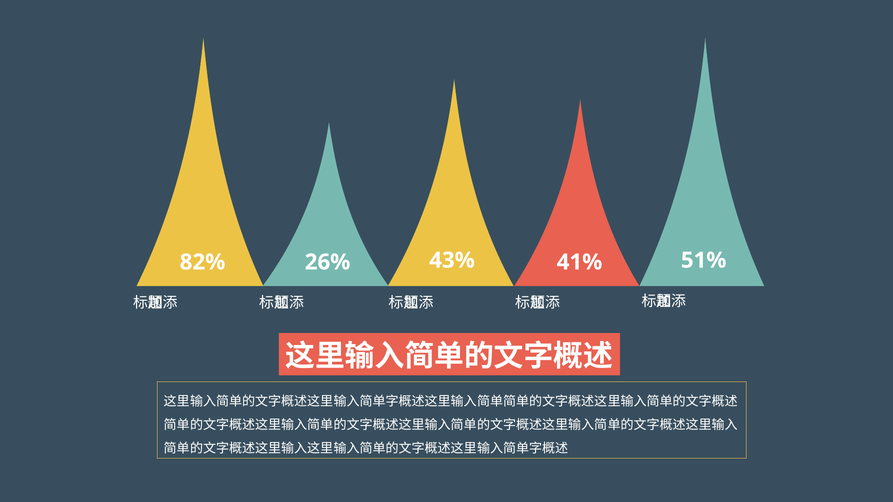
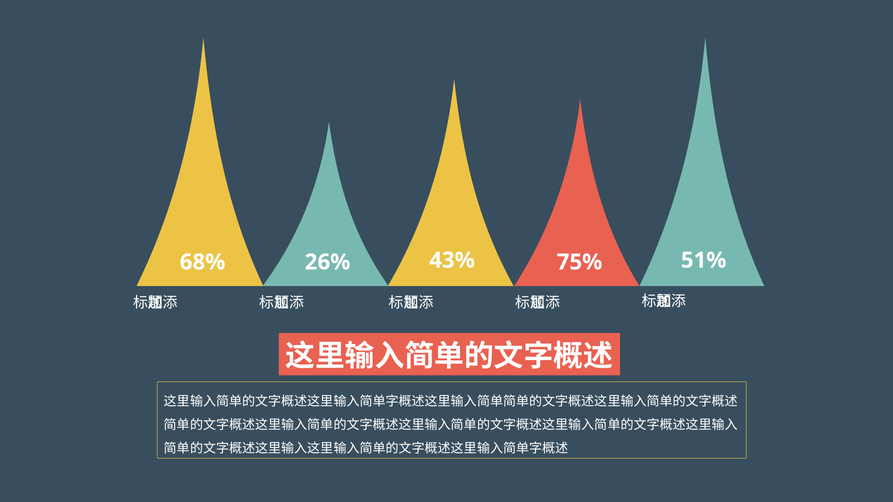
82%: 82% -> 68% (203, 262)
41%: 41% -> 75% (580, 262)
